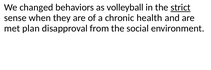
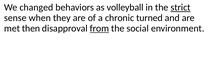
health: health -> turned (150, 18)
plan: plan -> then (31, 29)
from underline: none -> present (99, 29)
